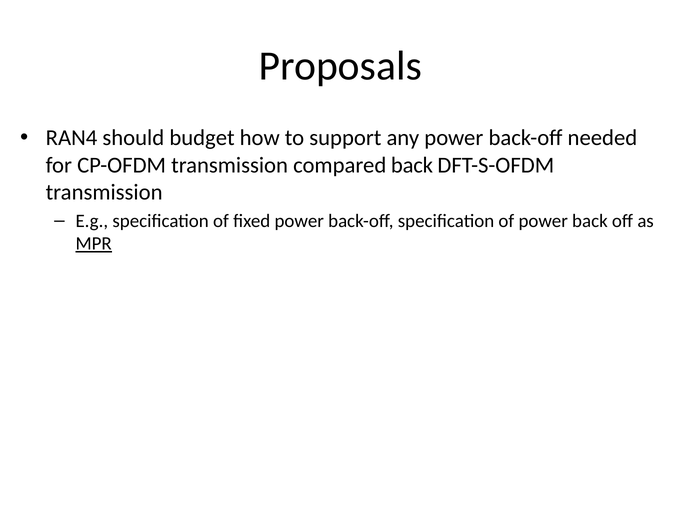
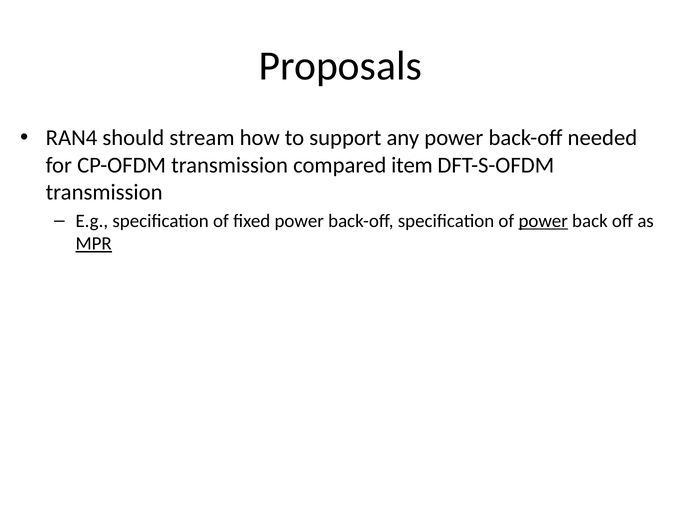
budget: budget -> stream (202, 138)
compared back: back -> item (412, 165)
power underline: none -> present (543, 221)
